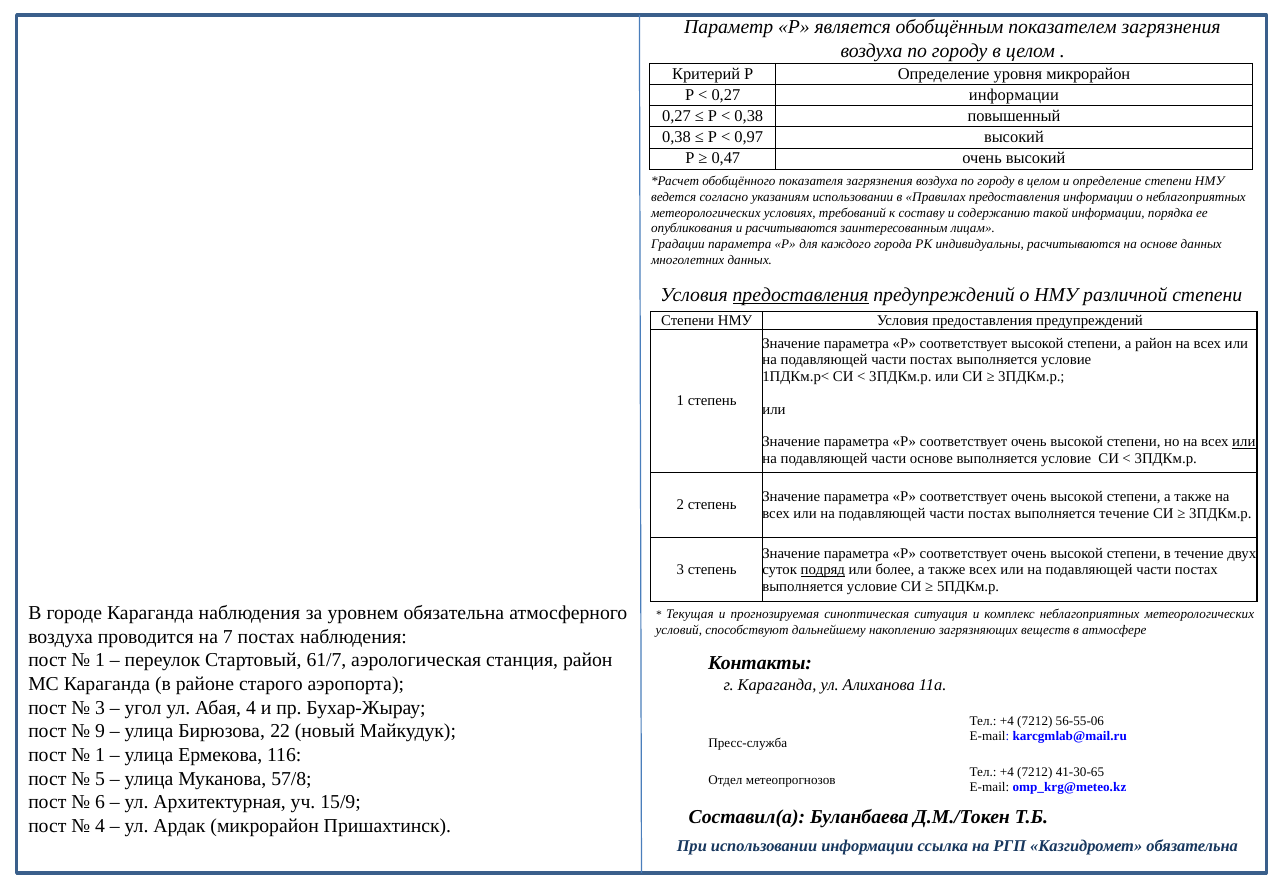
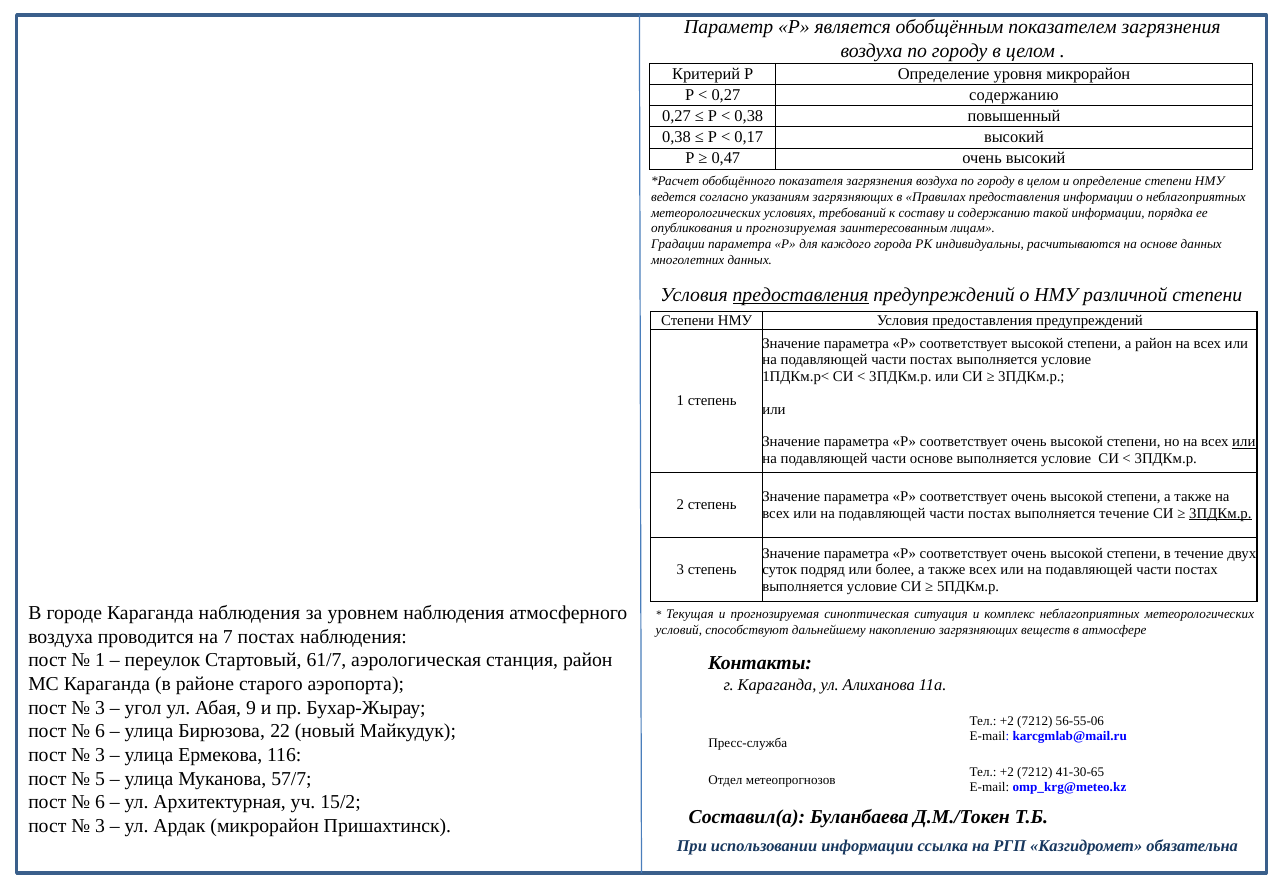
0,27 информации: информации -> содержанию (1014, 95)
0,97: 0,97 -> 0,17 (749, 137)
указаниям использовании: использовании -> загрязняющих (853, 197)
опубликования и расчитываются: расчитываются -> прогнозируемая (791, 229)
3ПДКм.р underline: none -> present (1220, 513)
подряд underline: present -> none (823, 570)
уровнем обязательна: обязательна -> наблюдения (454, 613)
Абая 4: 4 -> 9 (251, 708)
+4: +4 -> +2 (1007, 721)
9: 9 -> 6 (100, 732)
1: 1 -> 3 (100, 755)
+4: +4 -> +2 (1007, 773)
57/8: 57/8 -> 57/7 (291, 779)
15/9: 15/9 -> 15/2 (341, 803)
4: 4 -> 3 (100, 826)
